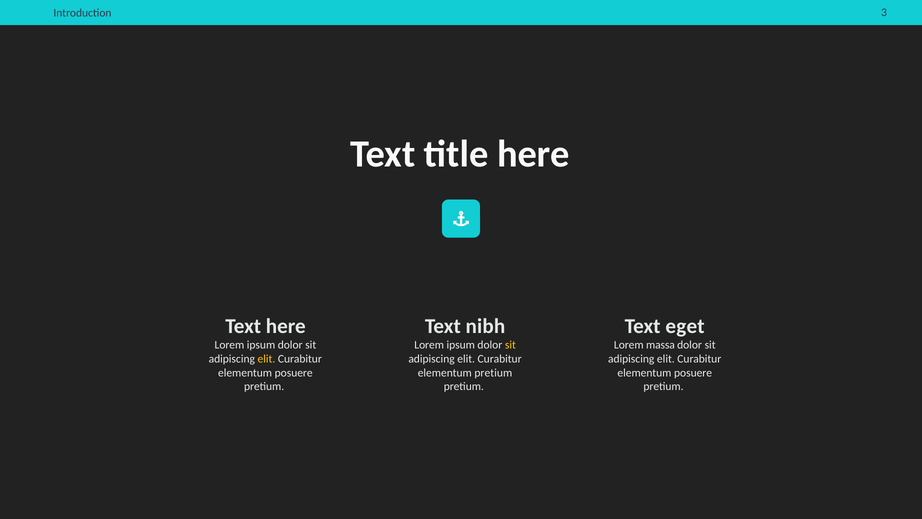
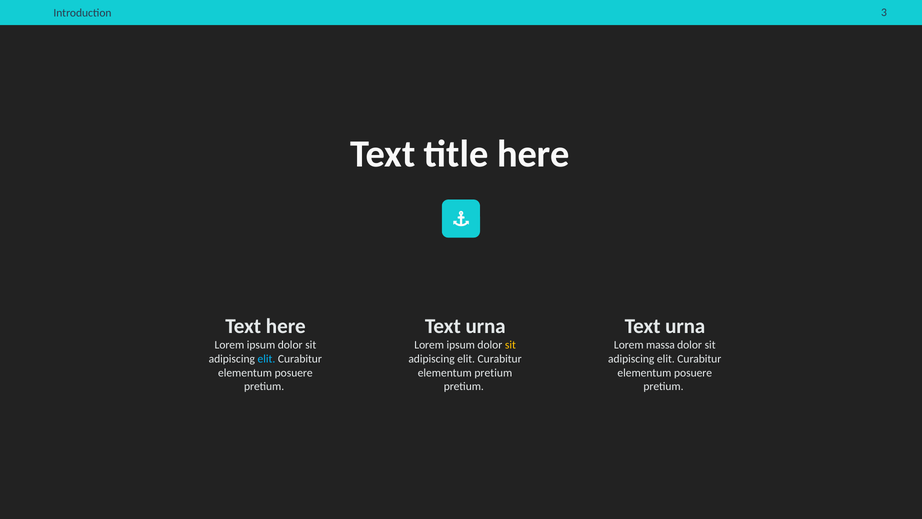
nibh: nibh -> urna (486, 326)
eget: eget -> urna (685, 326)
elit colour: yellow -> light blue (266, 359)
